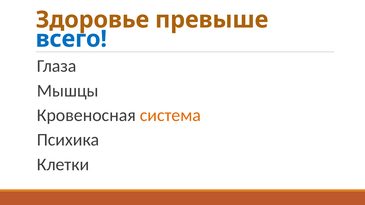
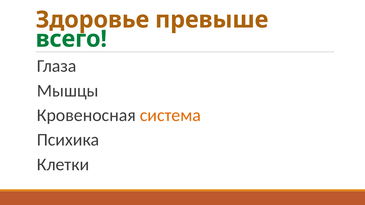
всего colour: blue -> green (71, 39)
